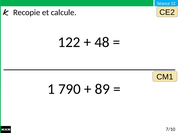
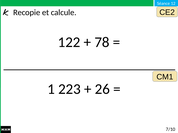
48: 48 -> 78 (102, 42)
790: 790 -> 223 (69, 89)
89: 89 -> 26 (102, 89)
